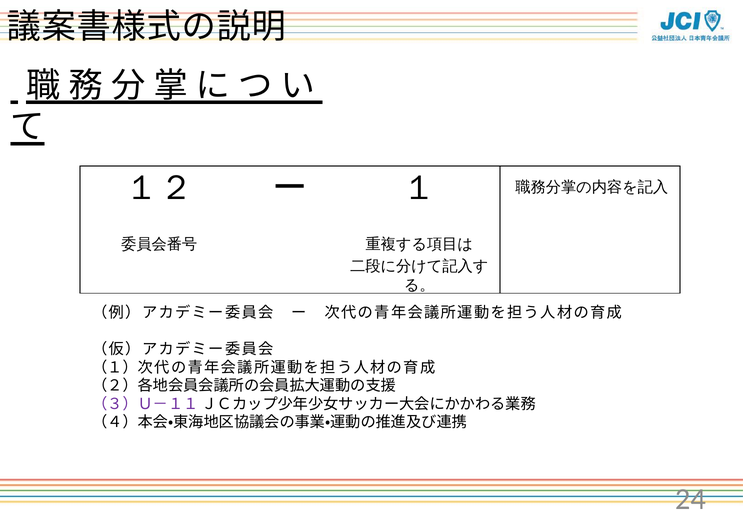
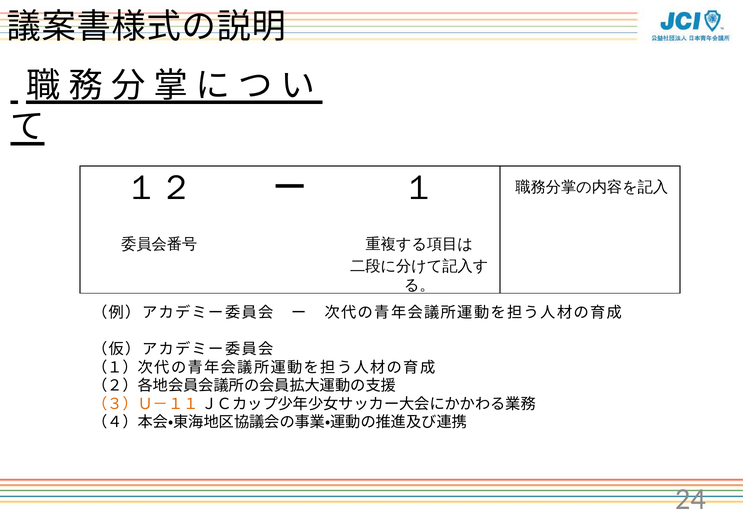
（３）Ｕ－１１ colour: purple -> orange (145, 404)
